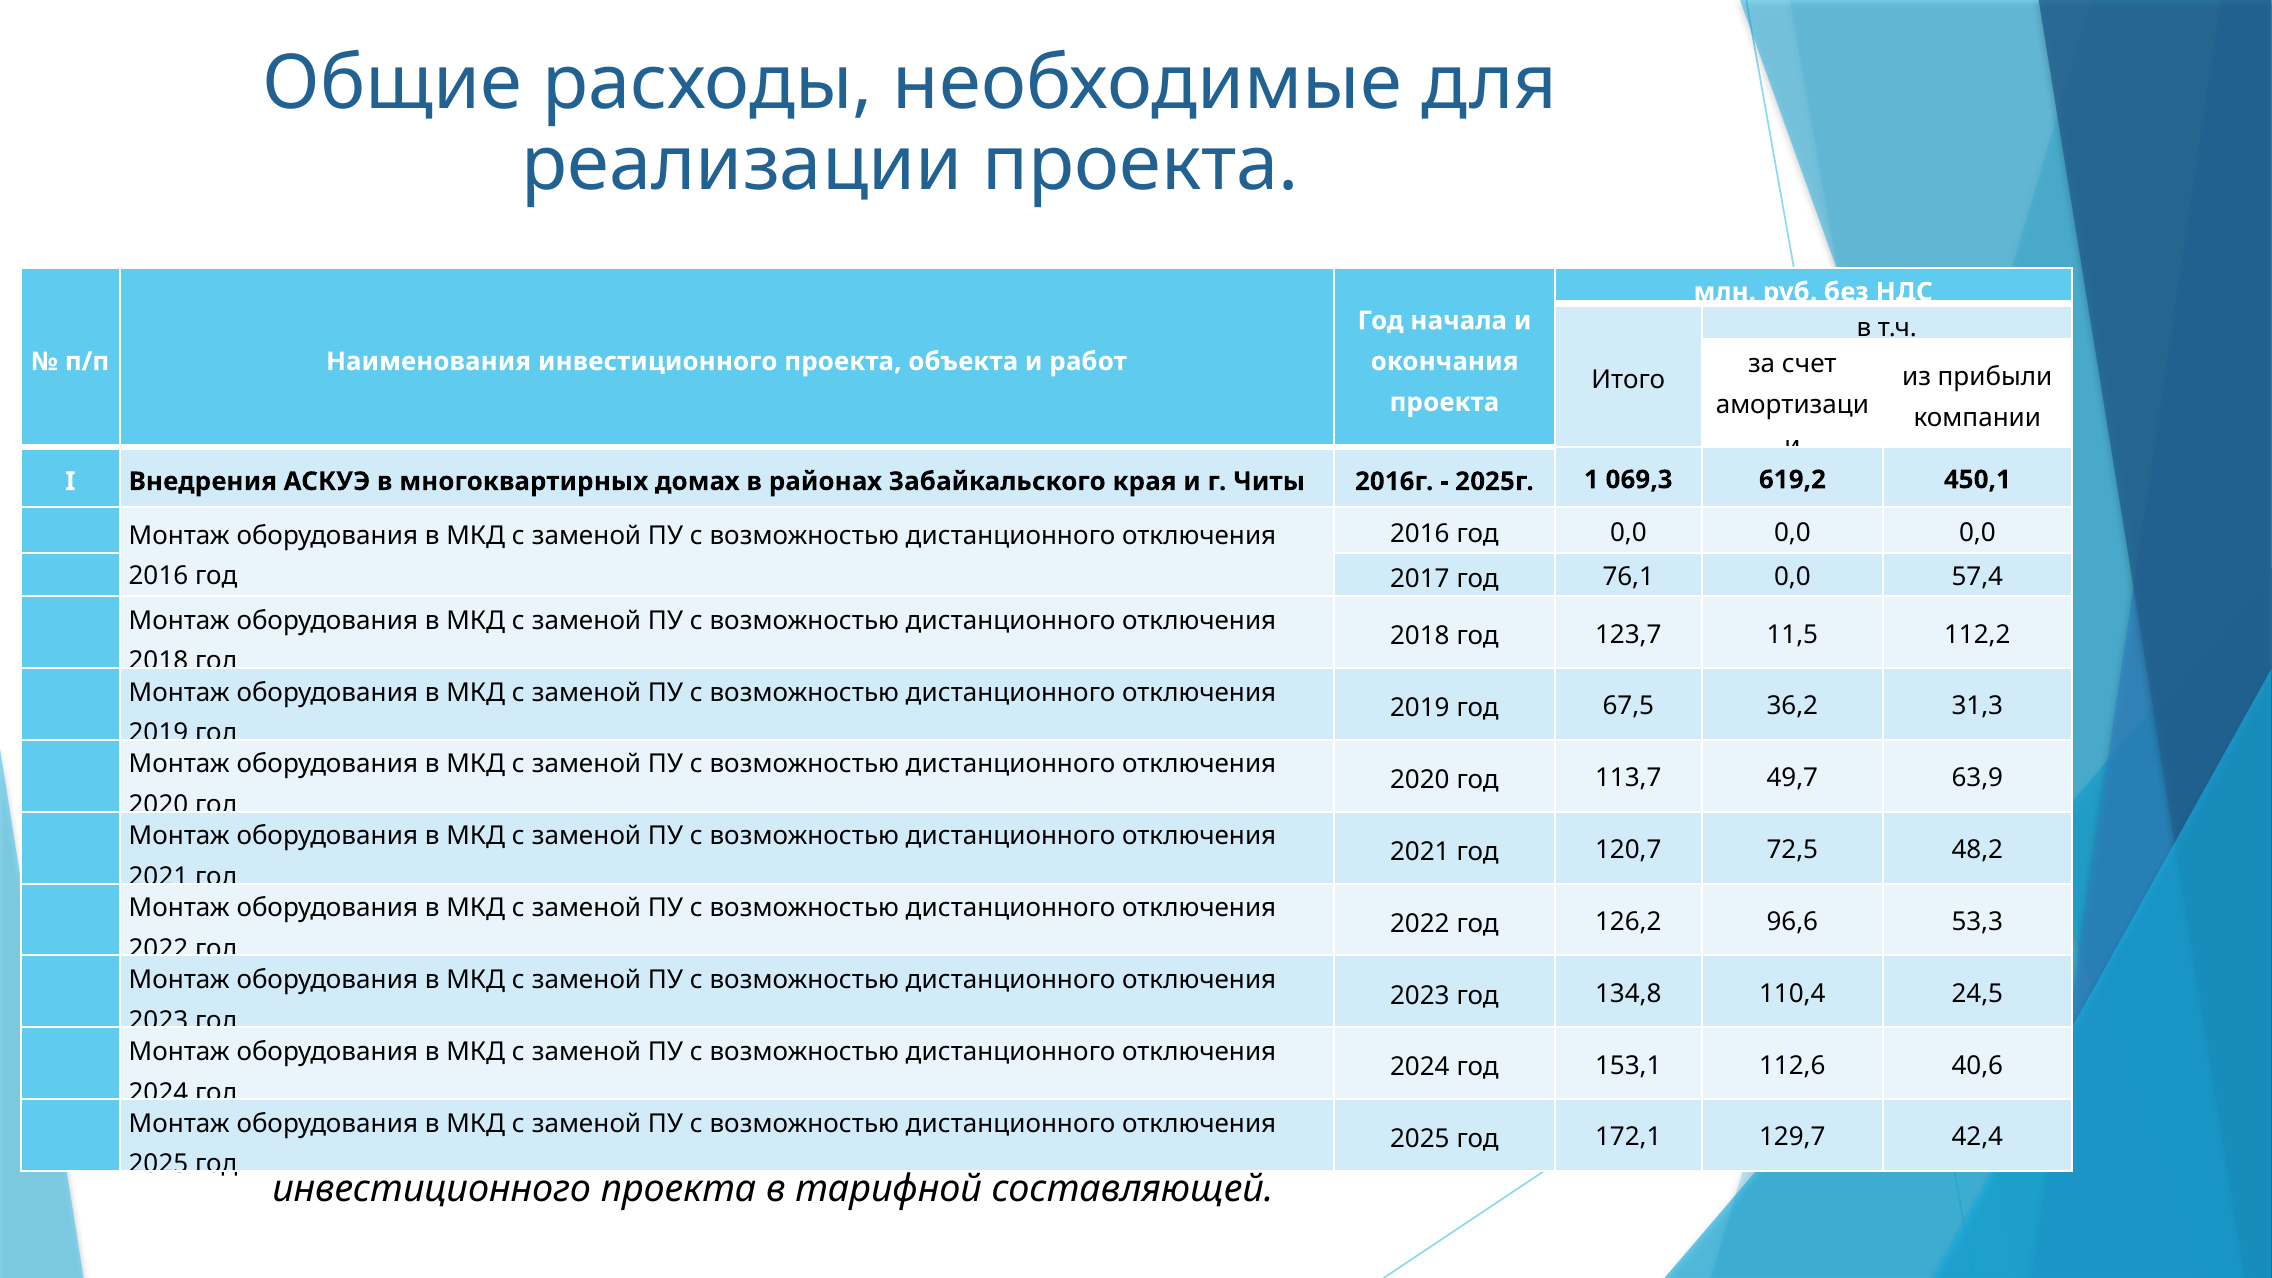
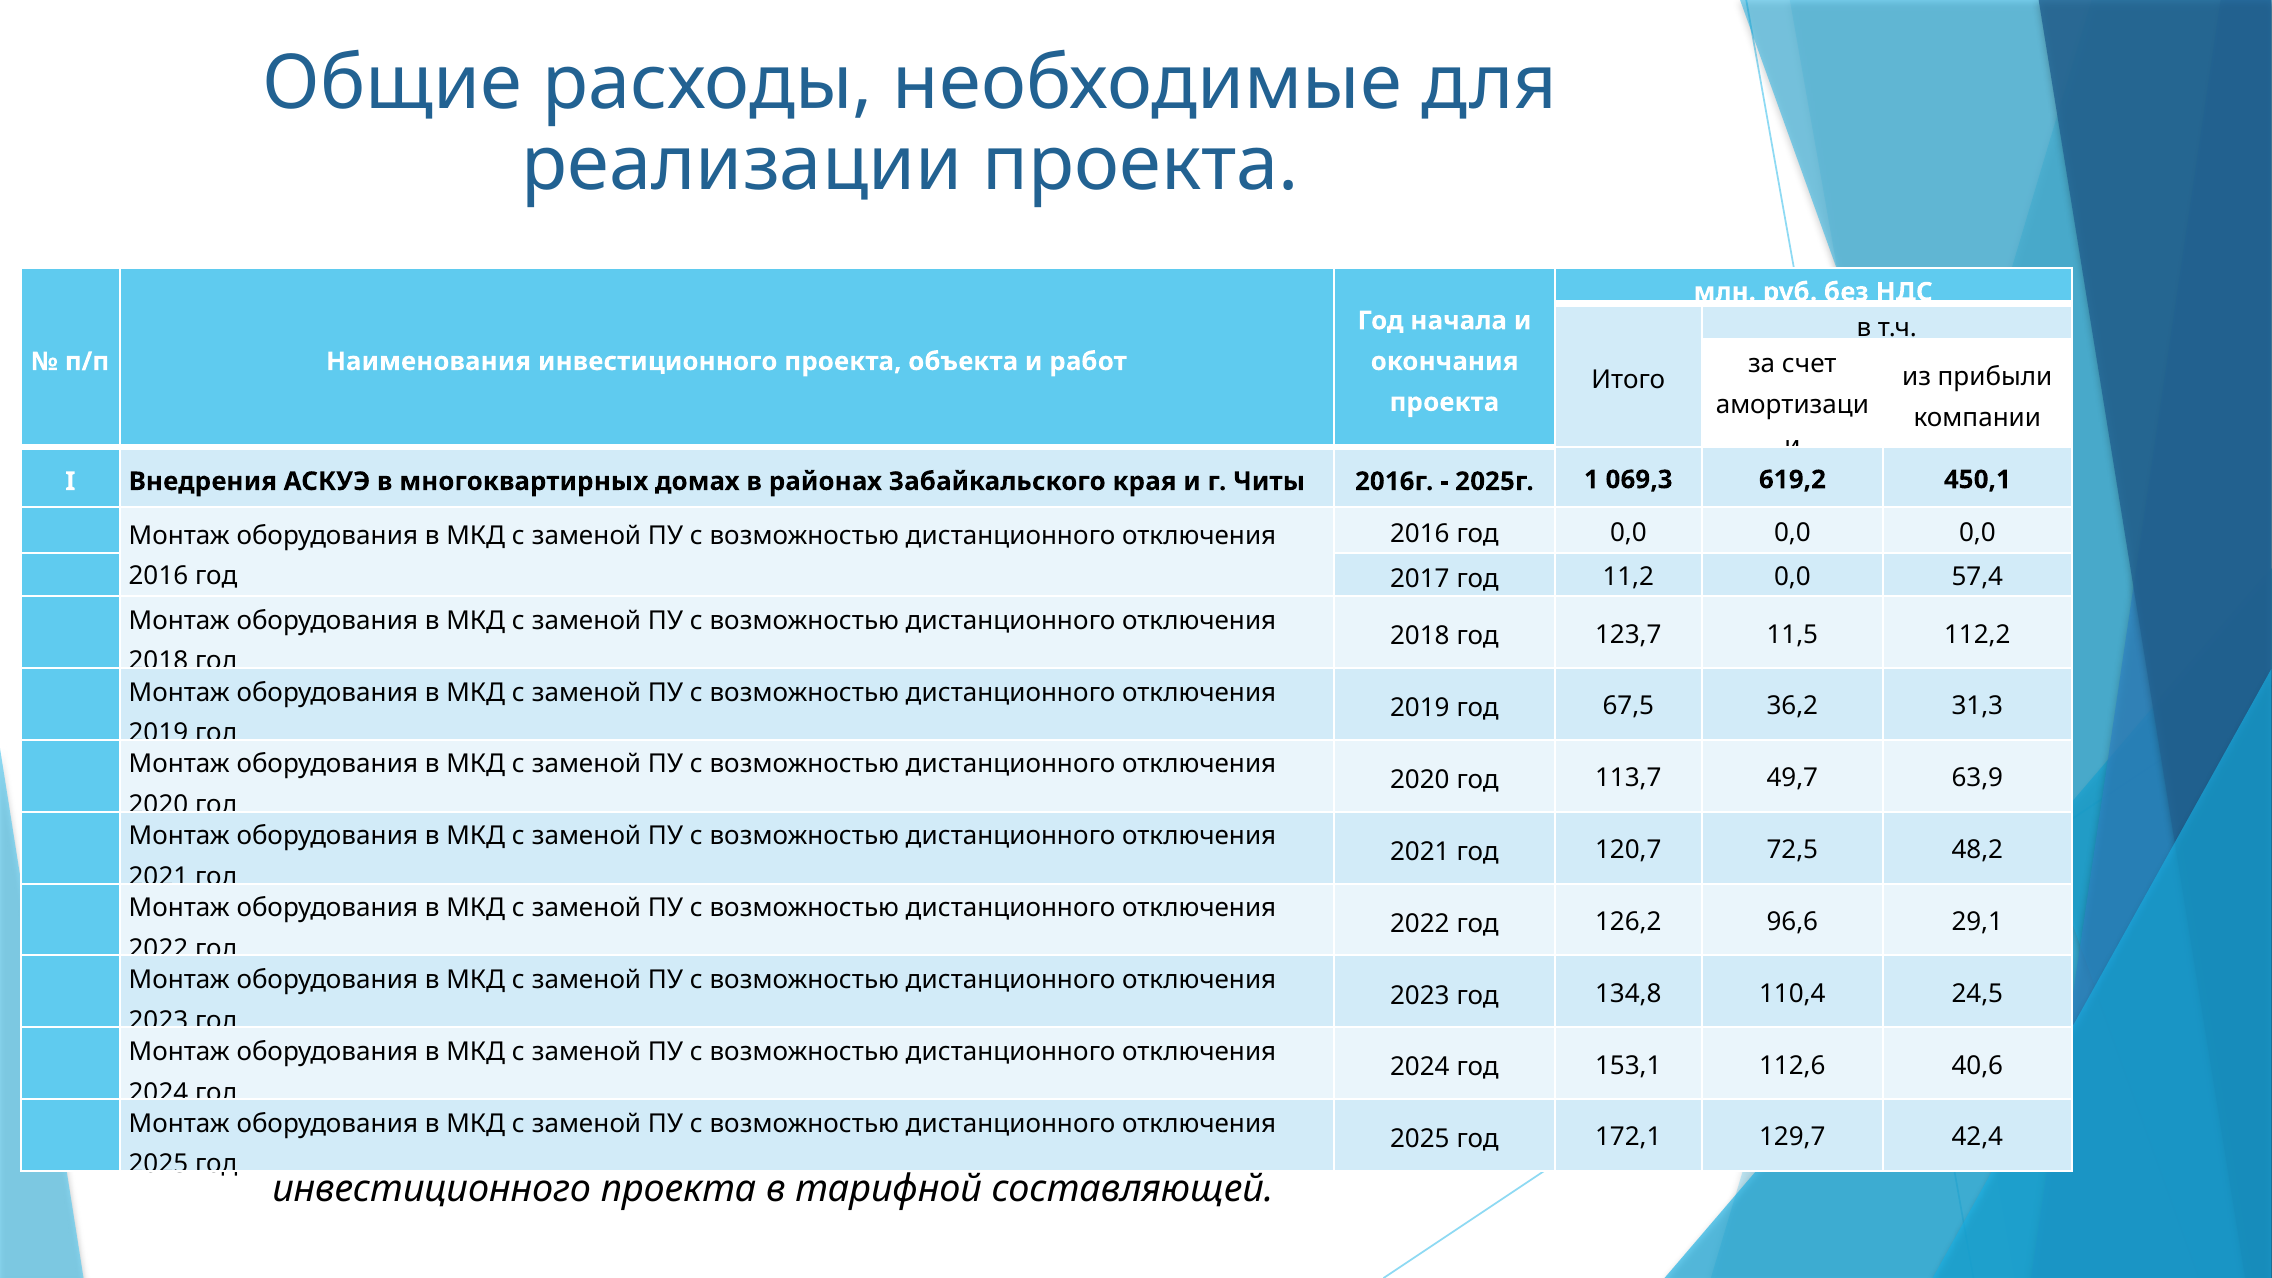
76,1: 76,1 -> 11,2 (1628, 577)
53,3: 53,3 -> 29,1 (1977, 922)
